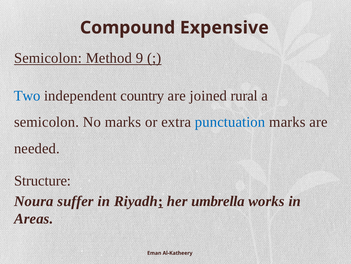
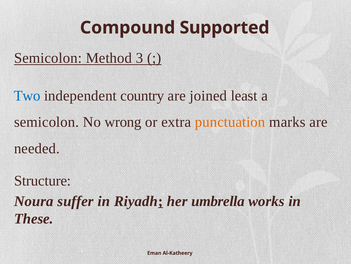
Expensive: Expensive -> Supported (225, 28)
9: 9 -> 3 (139, 58)
rural: rural -> least (244, 95)
No marks: marks -> wrong (123, 122)
punctuation colour: blue -> orange (230, 122)
Areas: Areas -> These (34, 218)
